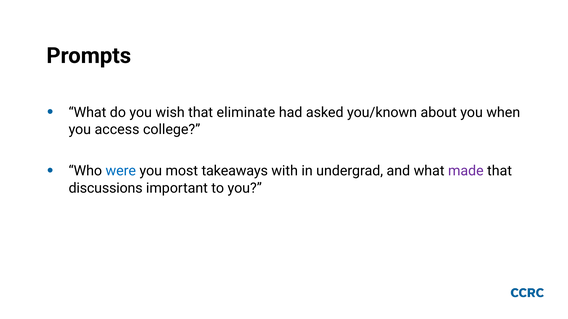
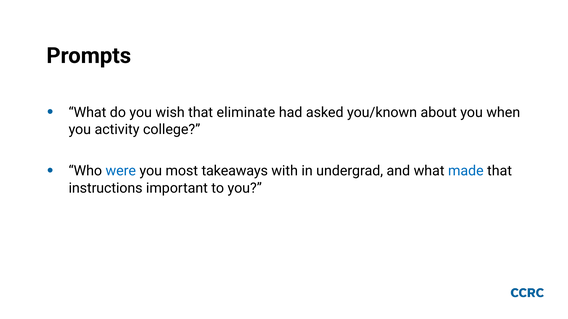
access: access -> activity (117, 130)
made colour: purple -> blue (466, 171)
discussions: discussions -> instructions (106, 188)
